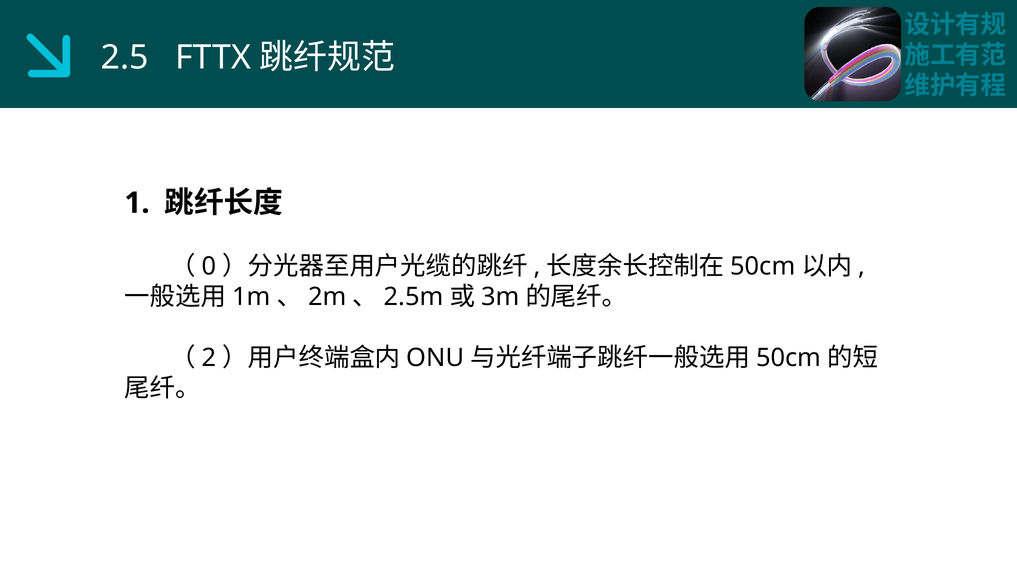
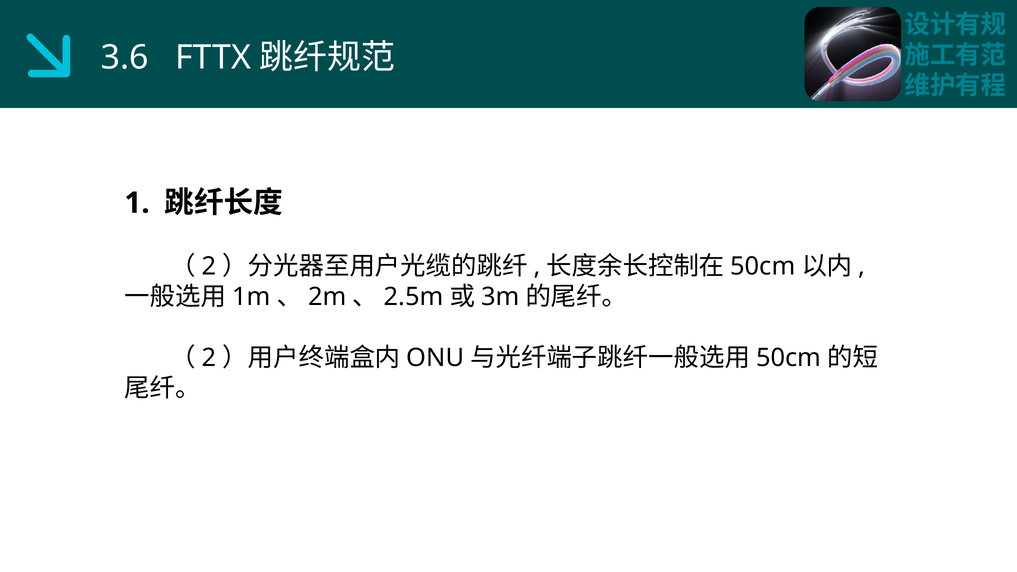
2.5: 2.5 -> 3.6 (125, 57)
0: 0 -> 2 (209, 266)
